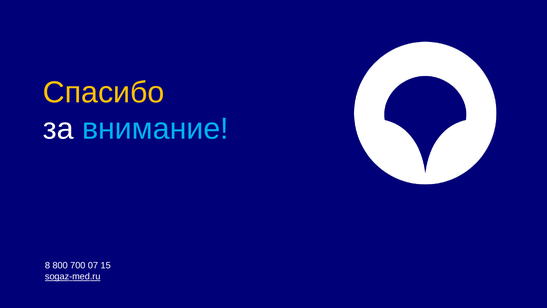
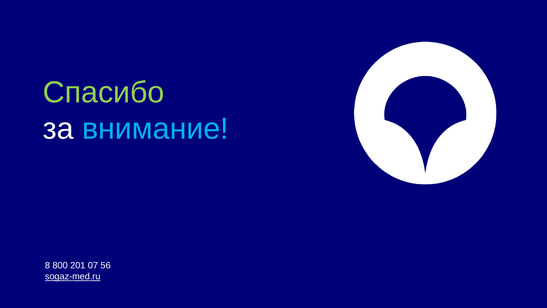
Спасибо colour: yellow -> light green (104, 92)
700: 700 -> 201 (78, 265)
15: 15 -> 56 (106, 265)
